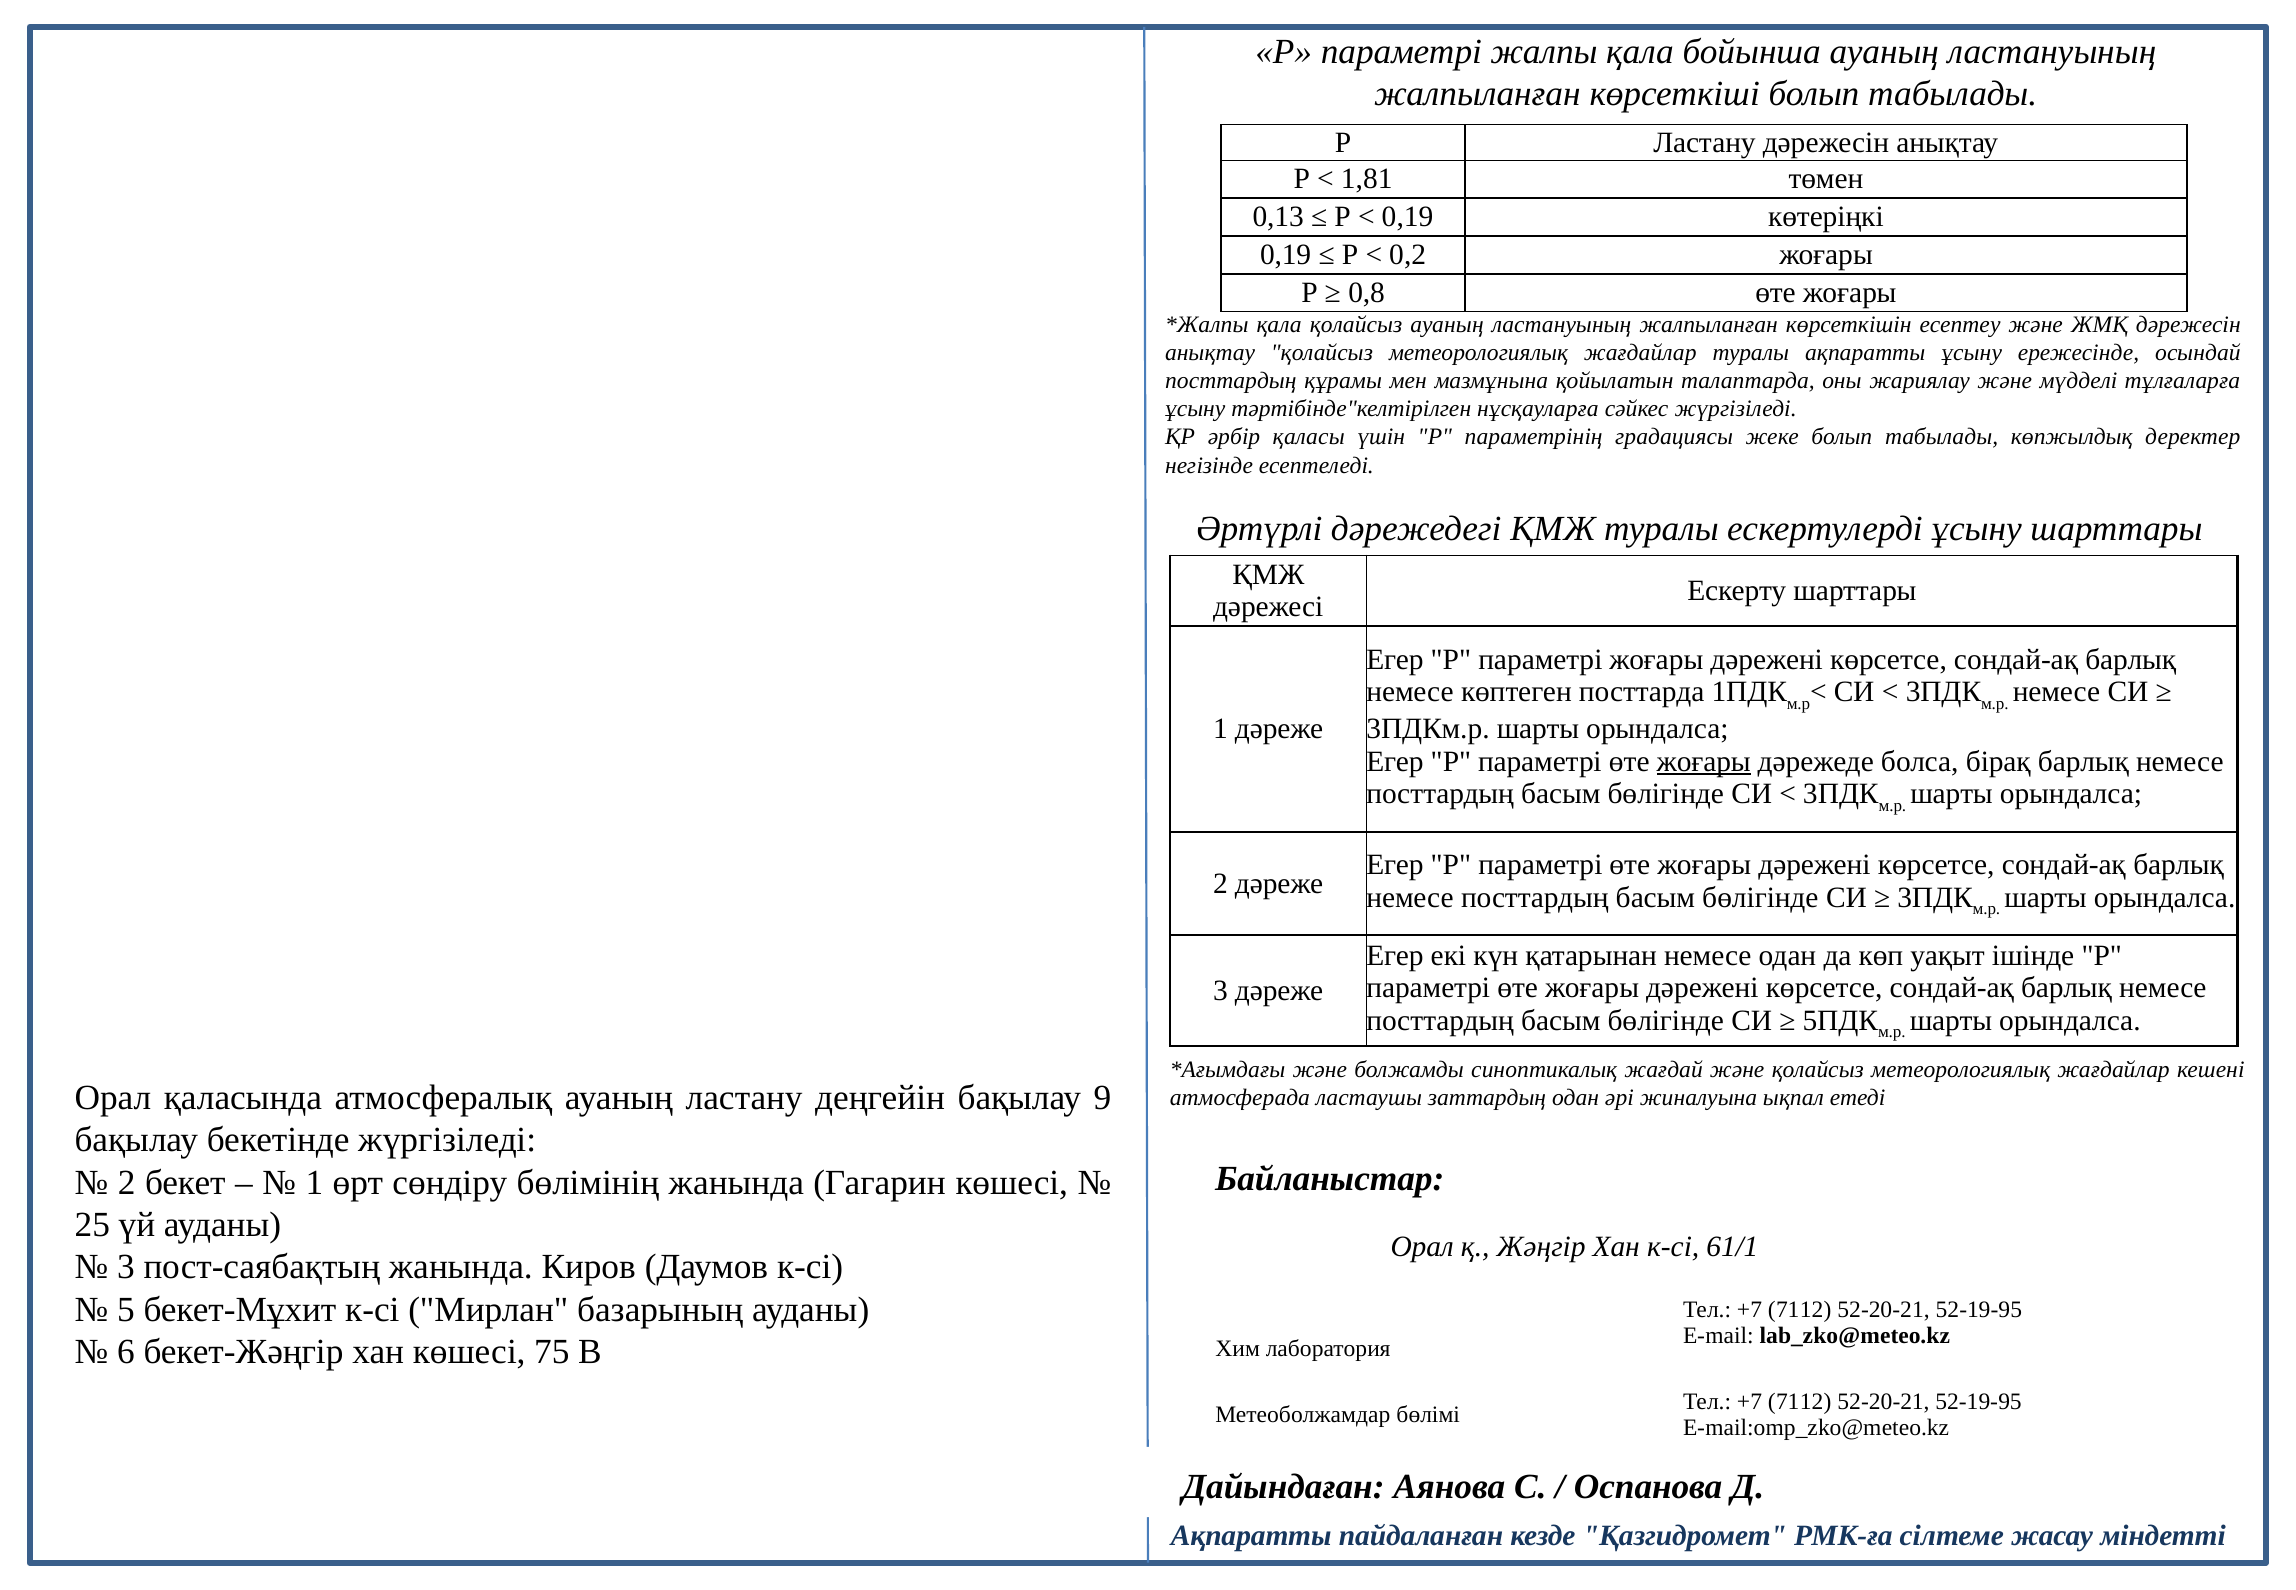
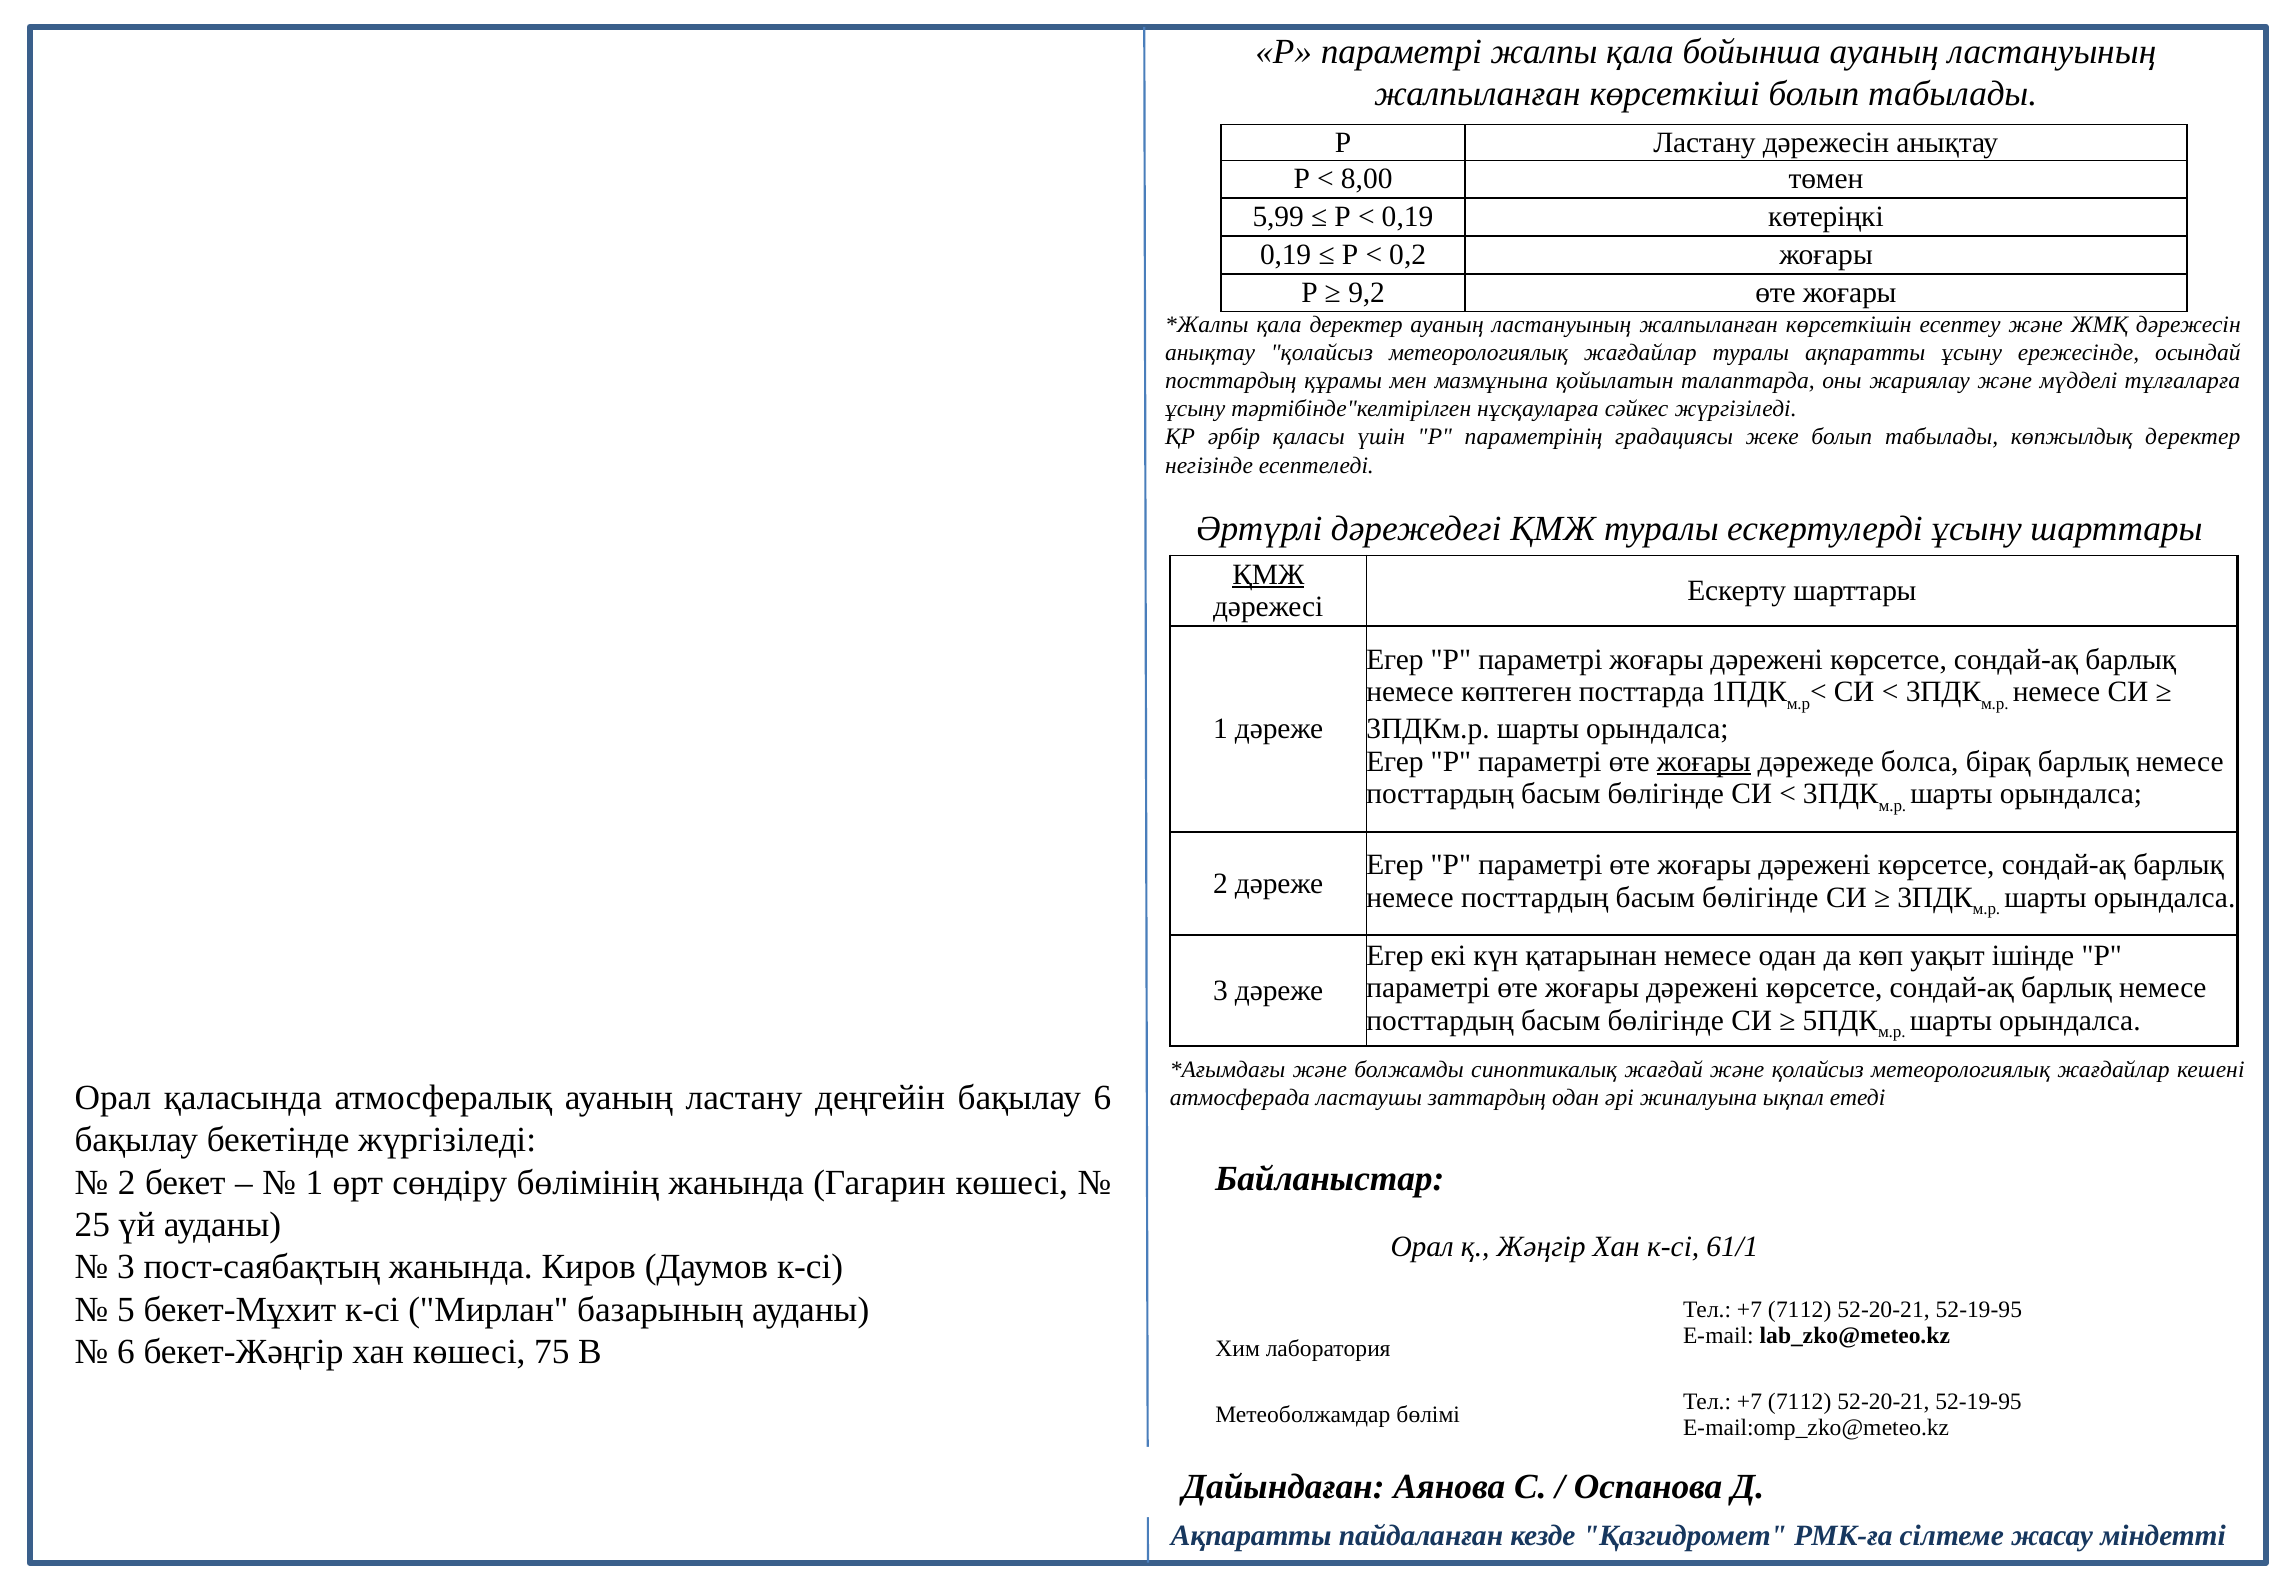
1,81: 1,81 -> 8,00 (1367, 179)
0,13: 0,13 -> 5,99 (1278, 217)
0,8: 0,8 -> 9,2 (1367, 292)
қала қолайсыз: қолайсыз -> деректер (1356, 324)
ҚМЖ underline: none -> present (1268, 574)
бақылау 9: 9 -> 6 (1102, 1097)
